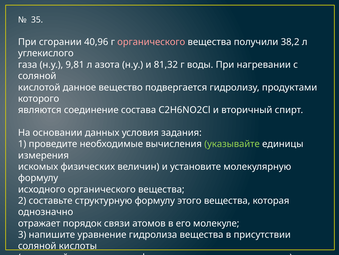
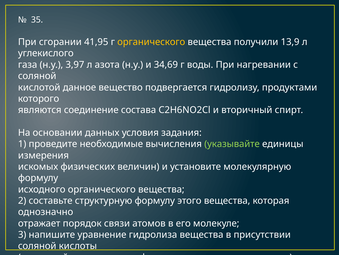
40,96: 40,96 -> 41,95 (96, 42)
органического colour: pink -> yellow (151, 42)
38,2: 38,2 -> 13,9 (290, 42)
9,81: 9,81 -> 3,97 (75, 65)
81,32: 81,32 -> 34,69 (166, 65)
